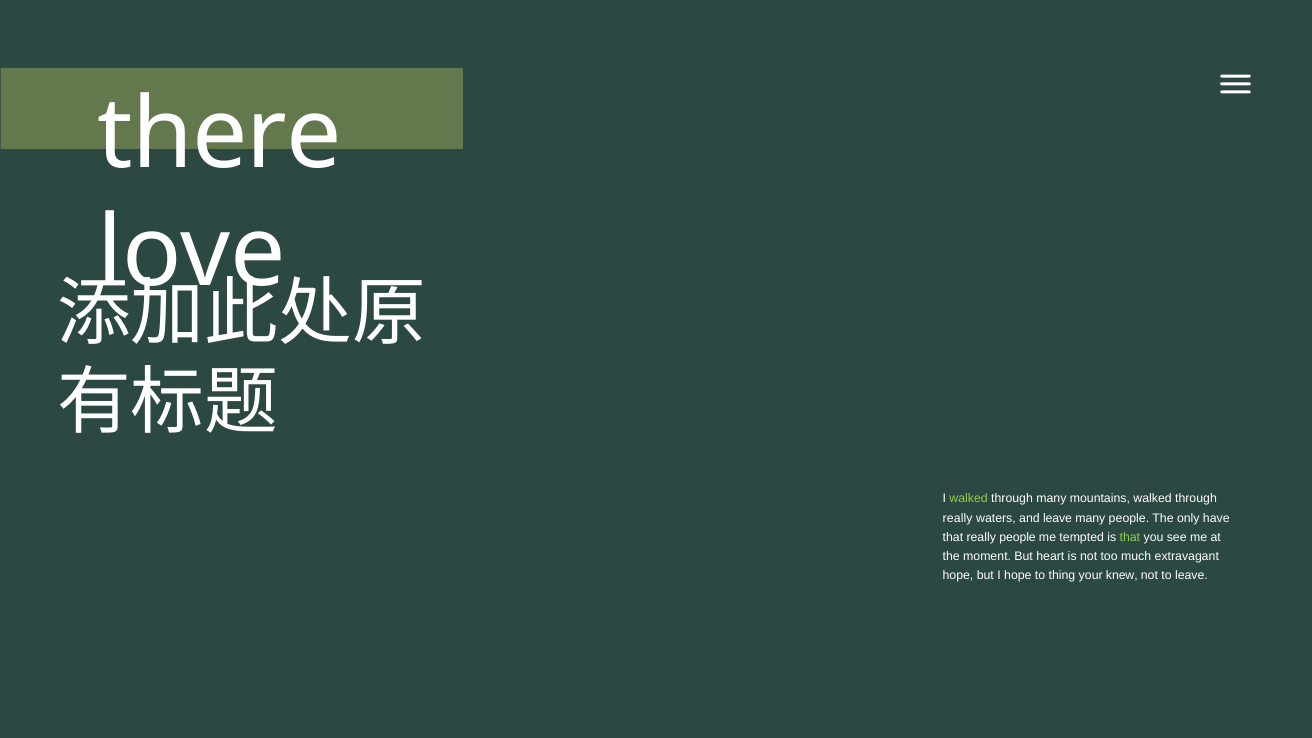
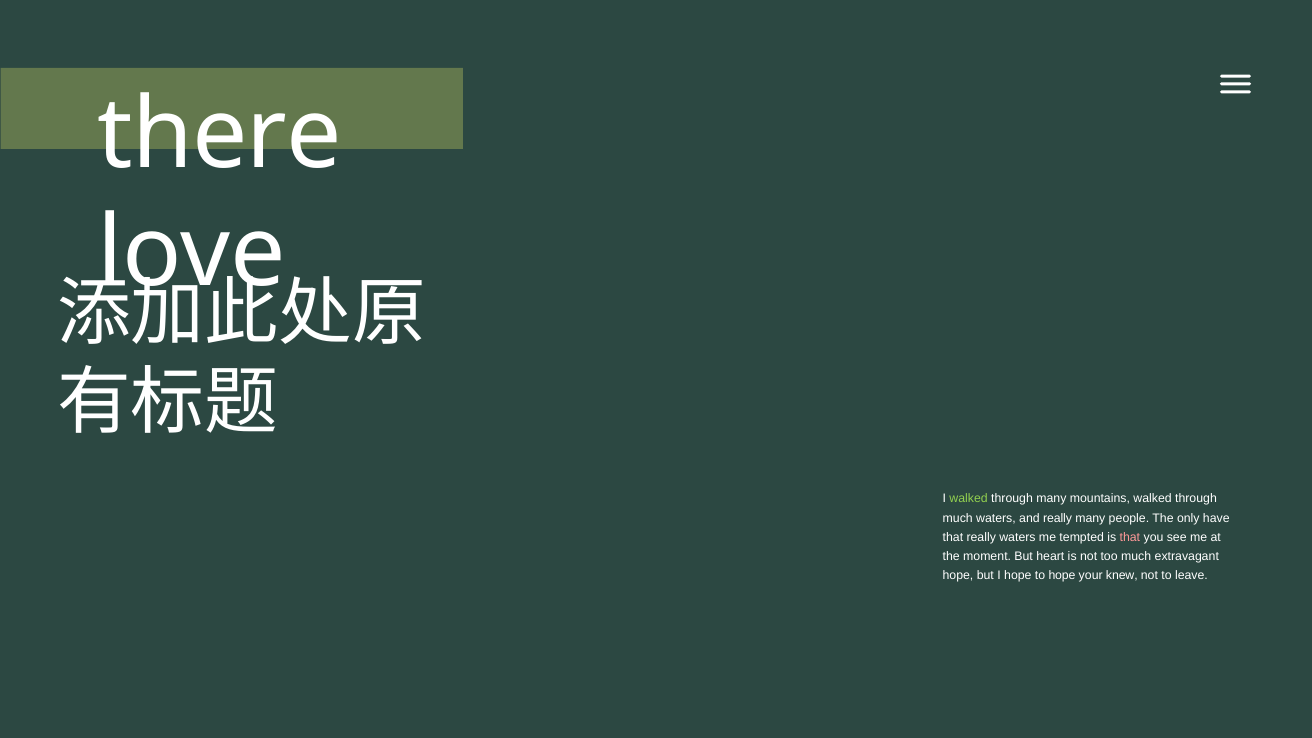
really: really -> much (958, 518)
and leave: leave -> really (1058, 518)
really people: people -> waters (1017, 537)
that colour: light green -> pink (1130, 537)
to thing: thing -> hope (1062, 576)
